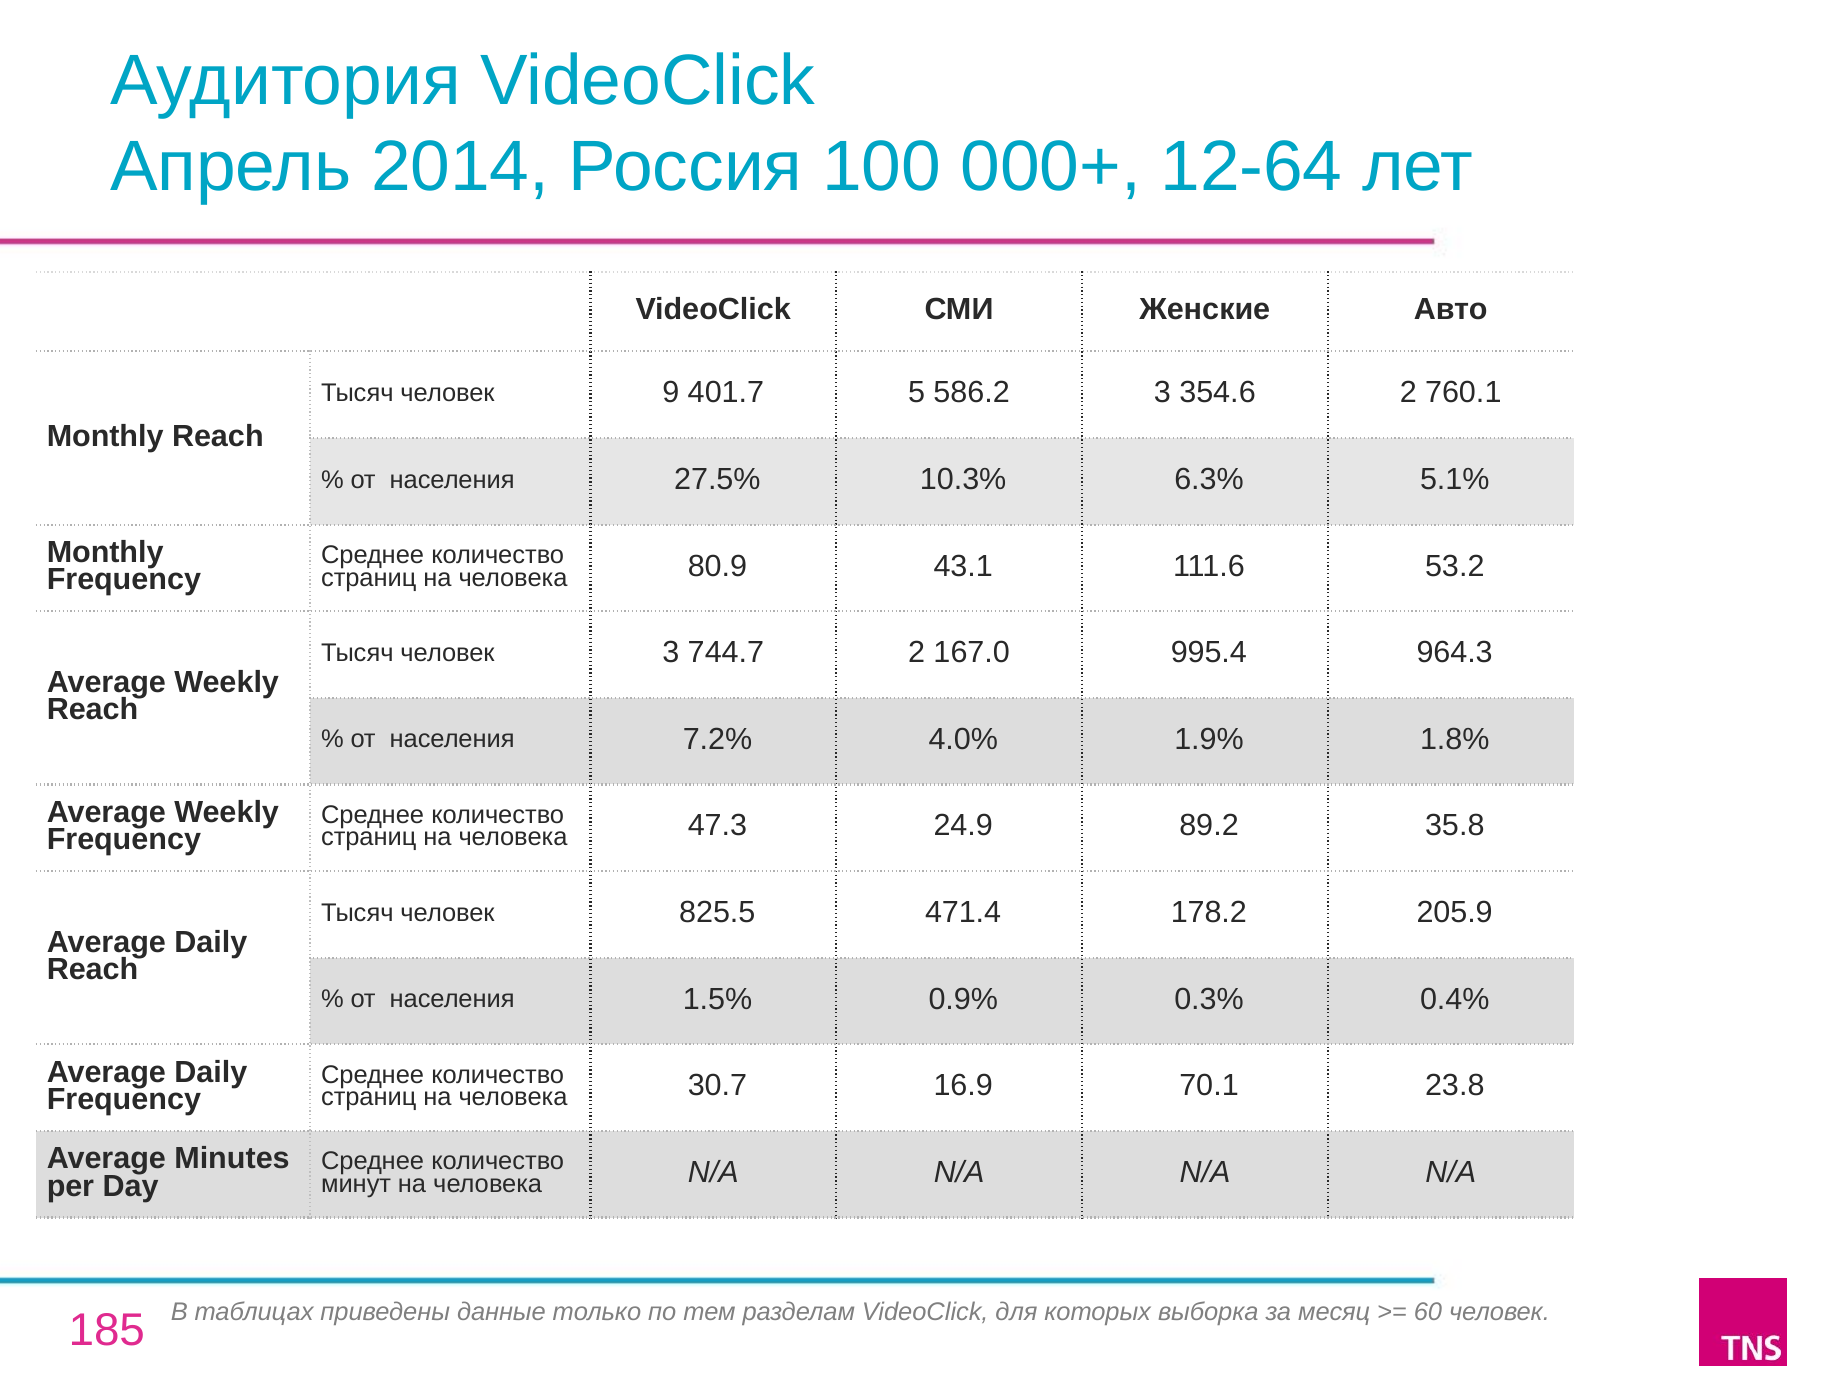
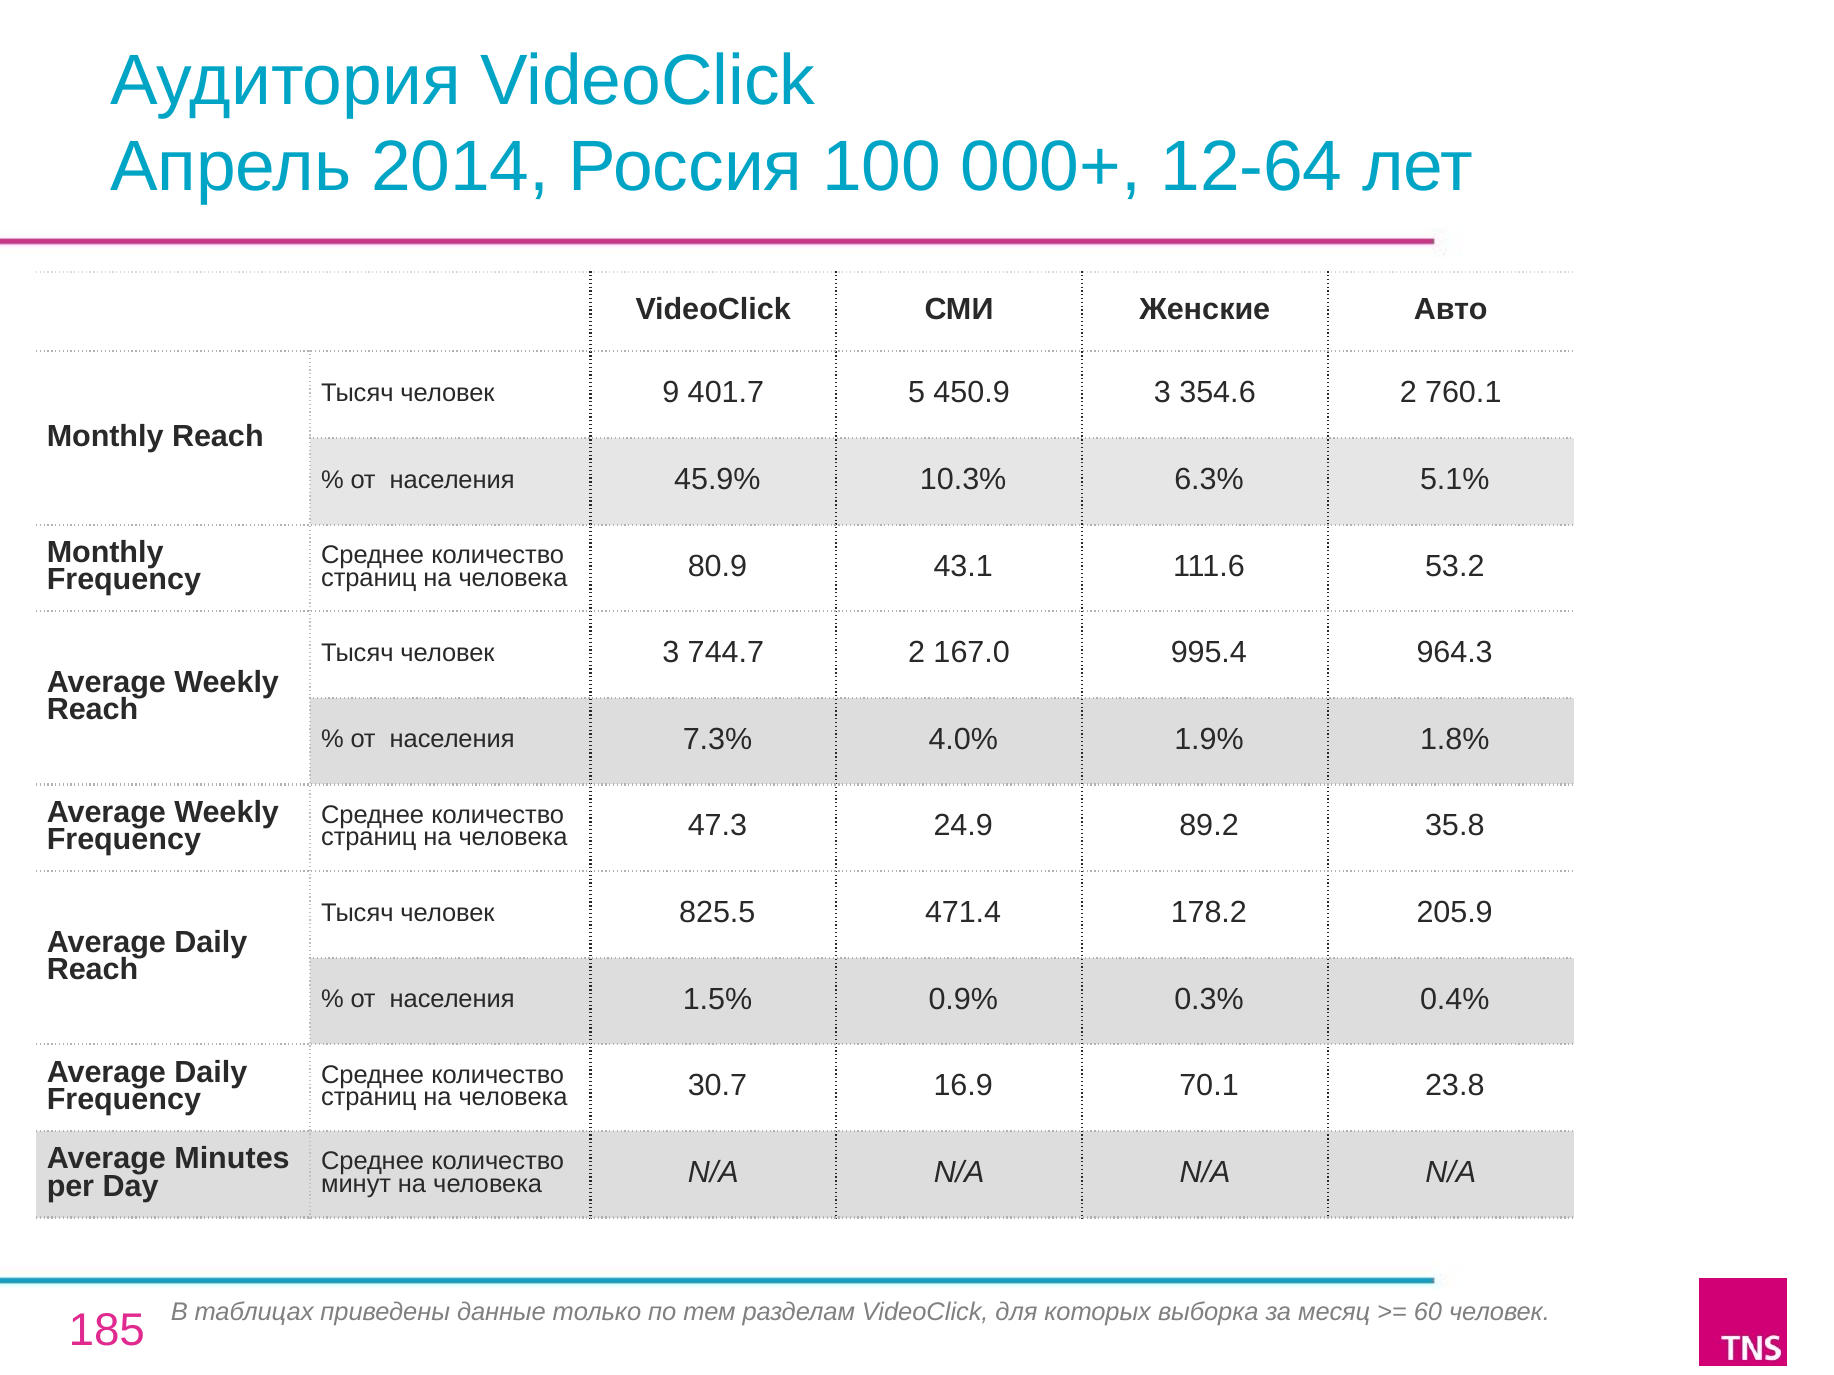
586.2: 586.2 -> 450.9 (972, 393)
27.5%: 27.5% -> 45.9% (717, 480)
7.2%: 7.2% -> 7.3% (718, 739)
